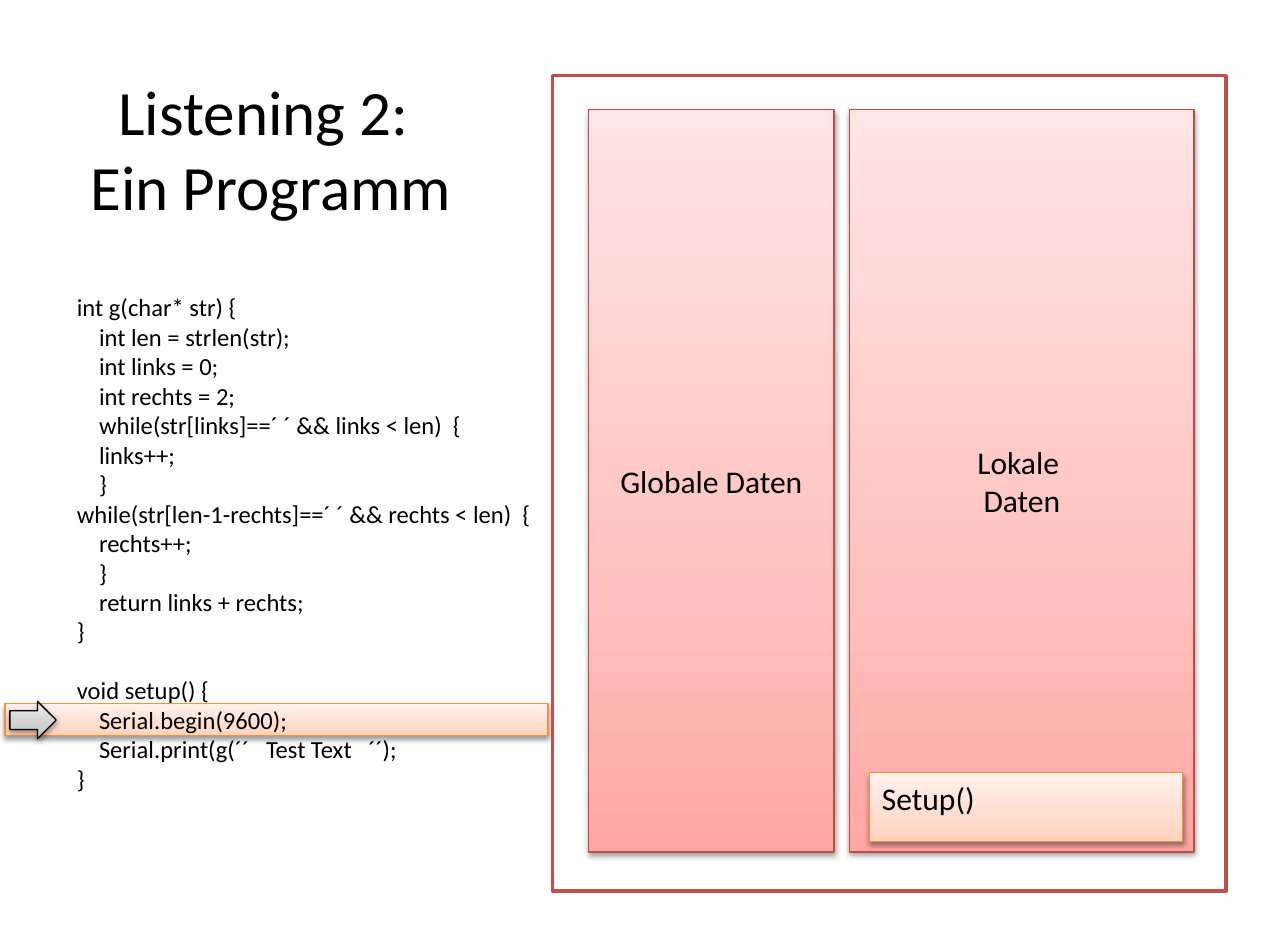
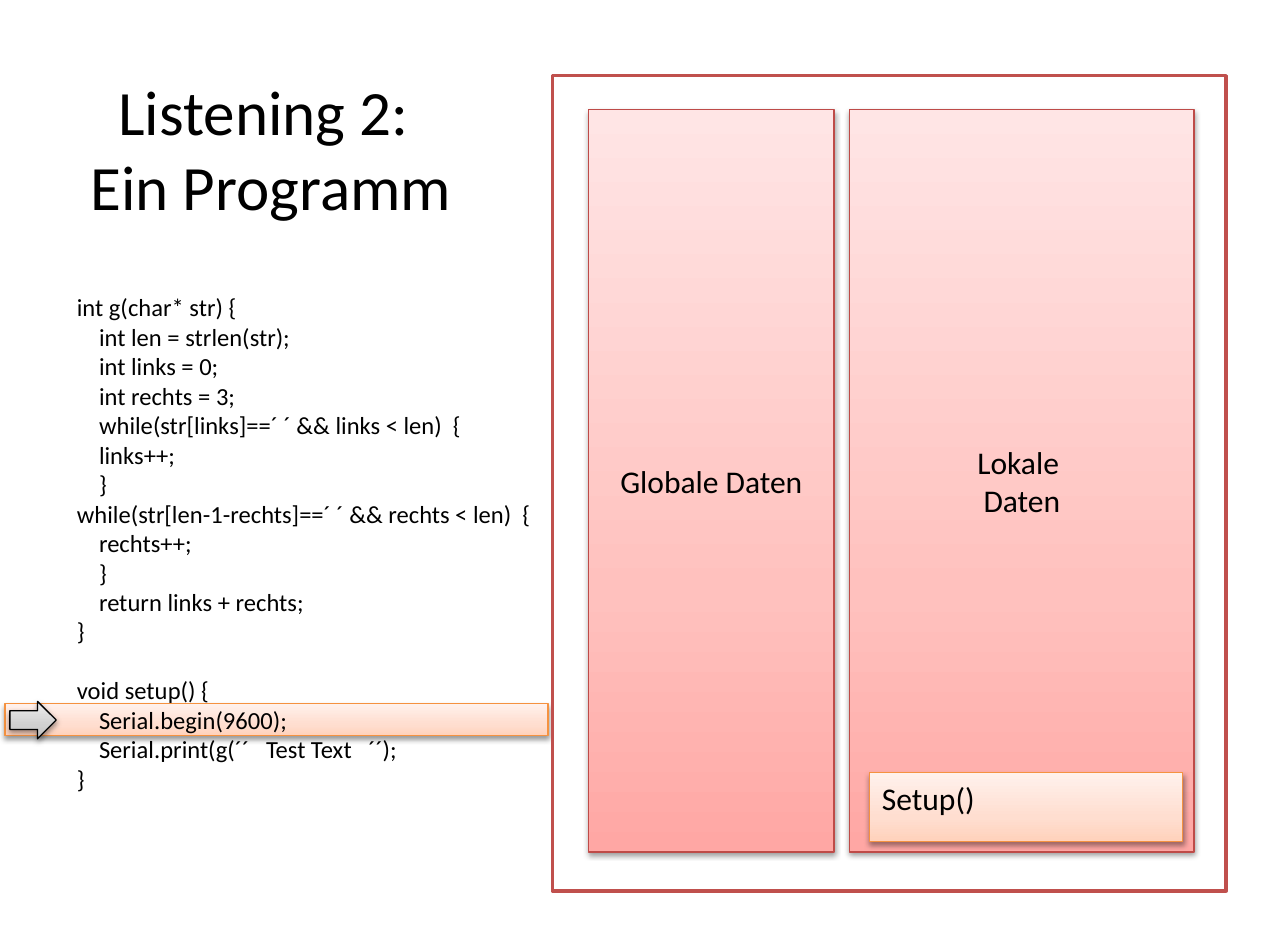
2: 2 -> 3 (225, 397)
